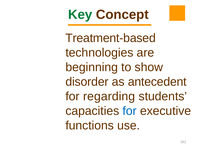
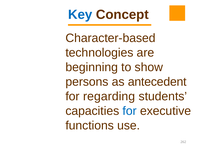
Key colour: green -> blue (80, 15)
Treatment-based: Treatment-based -> Character-based (110, 38)
disorder: disorder -> persons (87, 82)
